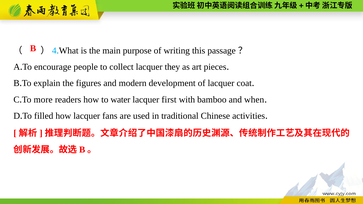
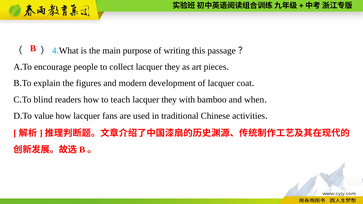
more: more -> blind (43, 100)
water: water -> teach (120, 100)
first: first -> they (169, 100)
filled: filled -> value (44, 116)
